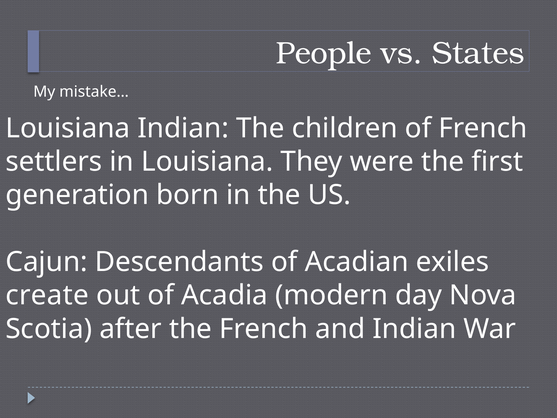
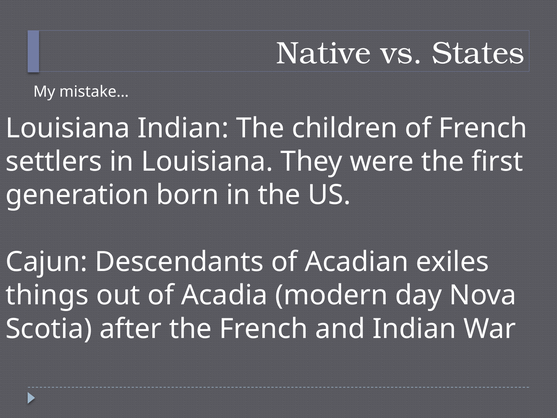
People: People -> Native (324, 53)
create: create -> things (47, 295)
